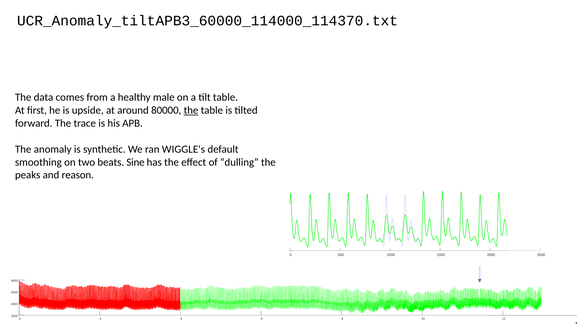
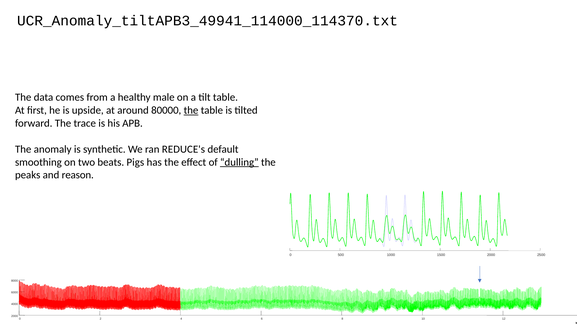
UCR_Anomaly_tiltAPB3_60000_114000_114370.txt: UCR_Anomaly_tiltAPB3_60000_114000_114370.txt -> UCR_Anomaly_tiltAPB3_49941_114000_114370.txt (207, 21)
WIGGLE's: WIGGLE's -> REDUCE's (183, 149)
Sine: Sine -> Pigs (135, 162)
dulling underline: none -> present (239, 162)
